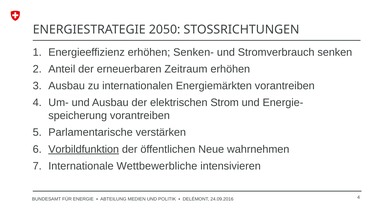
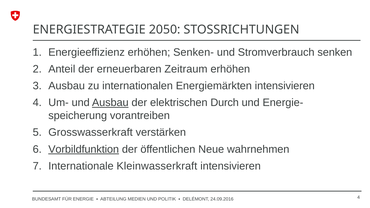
Energiemärkten vorantreiben: vorantreiben -> intensivieren (285, 86)
Ausbau underline: none -> present (110, 103)
Strom: Strom -> Durch (225, 103)
Parlamentarische: Parlamentarische -> Grosswasserkraft (91, 132)
Wettbewerbliche: Wettbewerbliche -> Kleinwasserkraft (157, 166)
